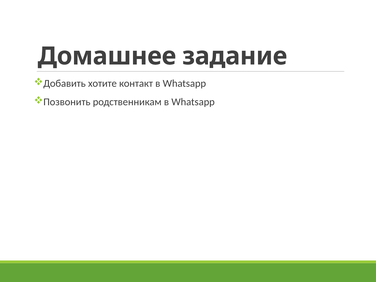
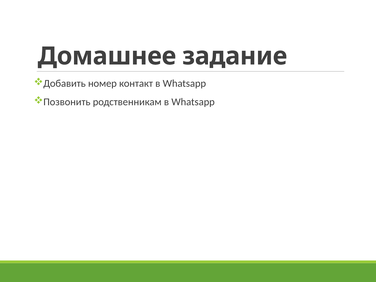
хотите: хотите -> номер (102, 83)
